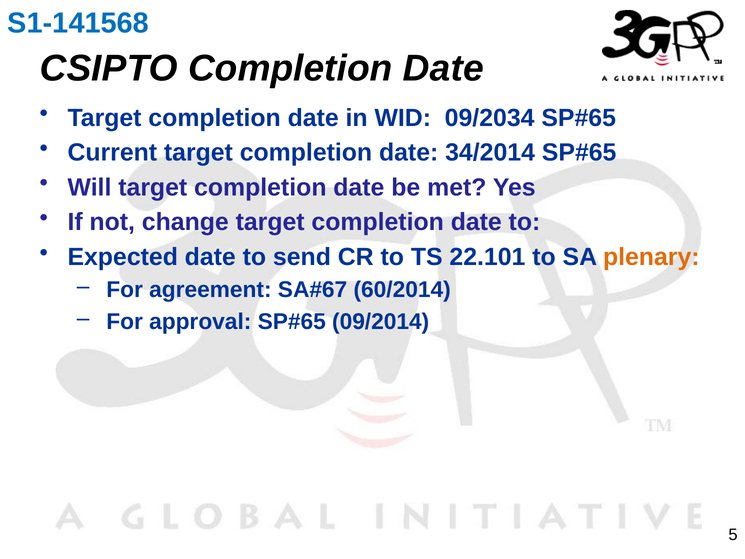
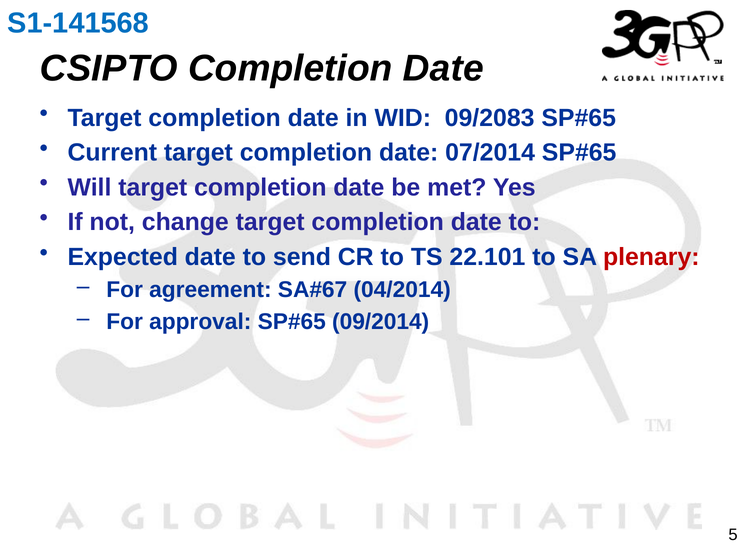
09/2034: 09/2034 -> 09/2083 (490, 118)
34/2014: 34/2014 -> 07/2014 (490, 153)
plenary colour: orange -> red (651, 257)
60/2014: 60/2014 -> 04/2014 (402, 290)
